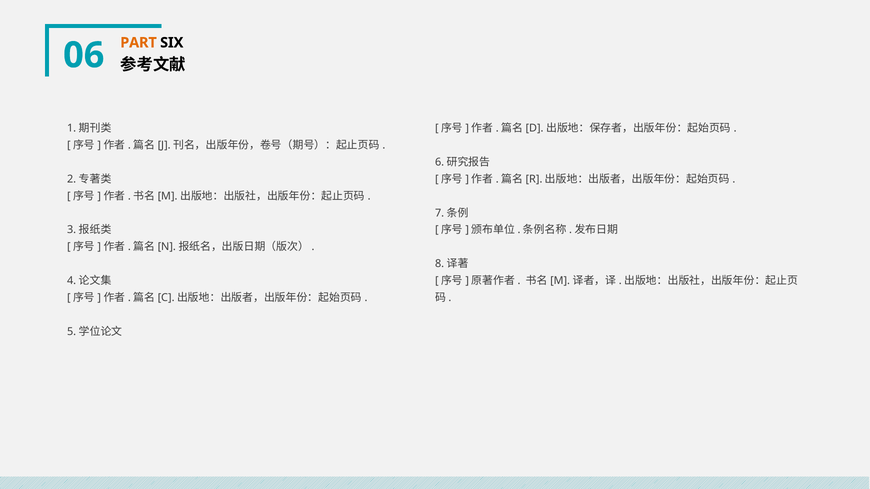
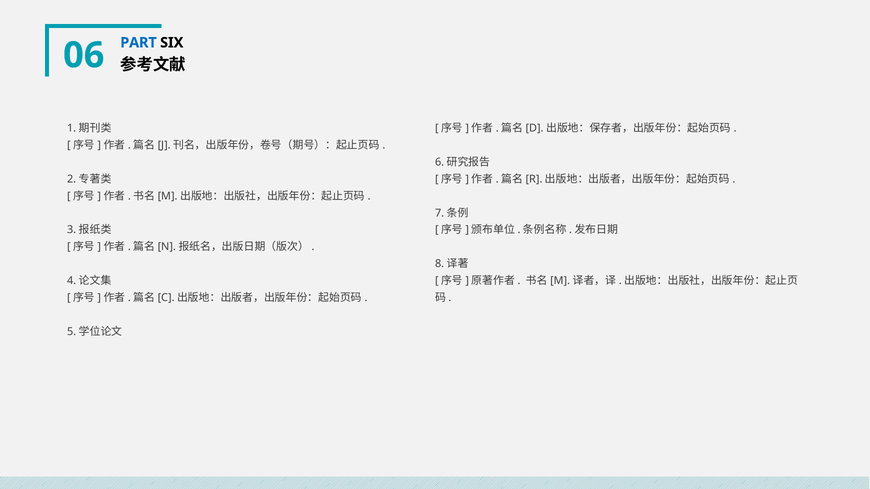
PART colour: orange -> blue (139, 43)
